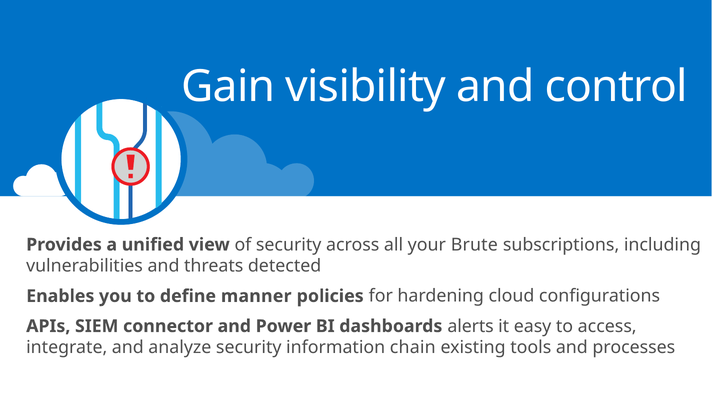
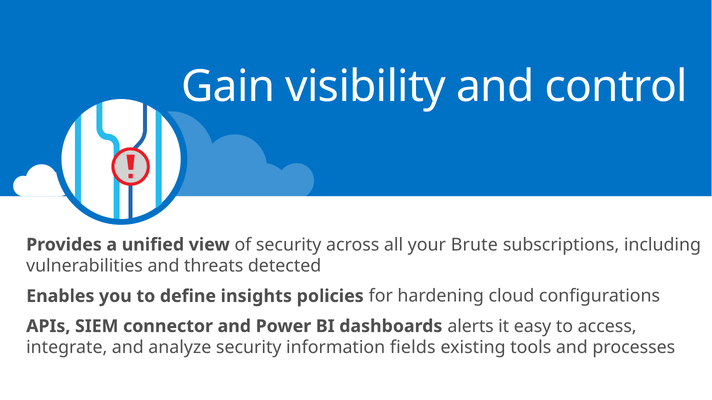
manner: manner -> insights (256, 296)
chain: chain -> fields (413, 348)
